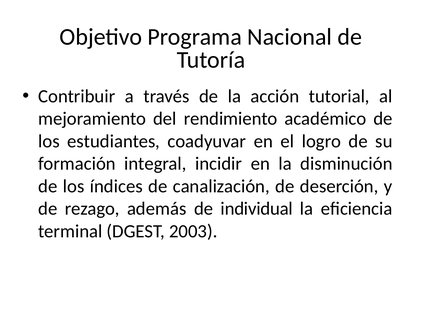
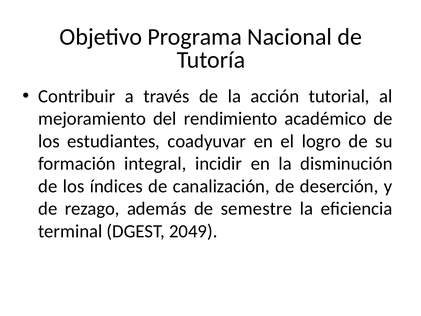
individual: individual -> semestre (257, 209)
2003: 2003 -> 2049 (193, 231)
